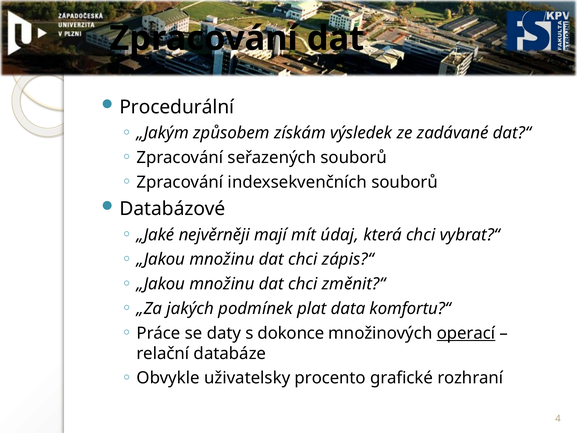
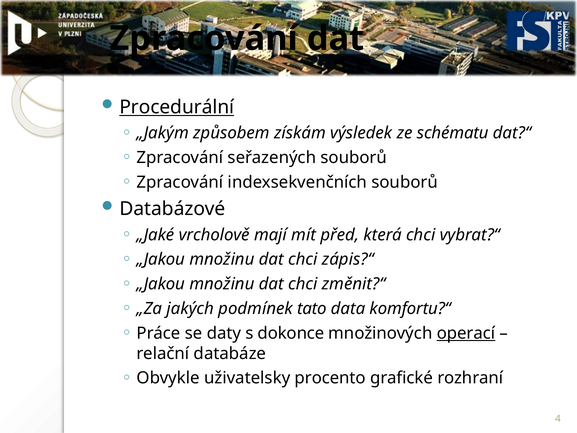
Procedurální underline: none -> present (177, 107)
zadávané: zadávané -> schématu (453, 133)
nejvěrněji: nejvěrněji -> vrcholově (214, 235)
údaj: údaj -> před (340, 235)
plat: plat -> tato (312, 308)
